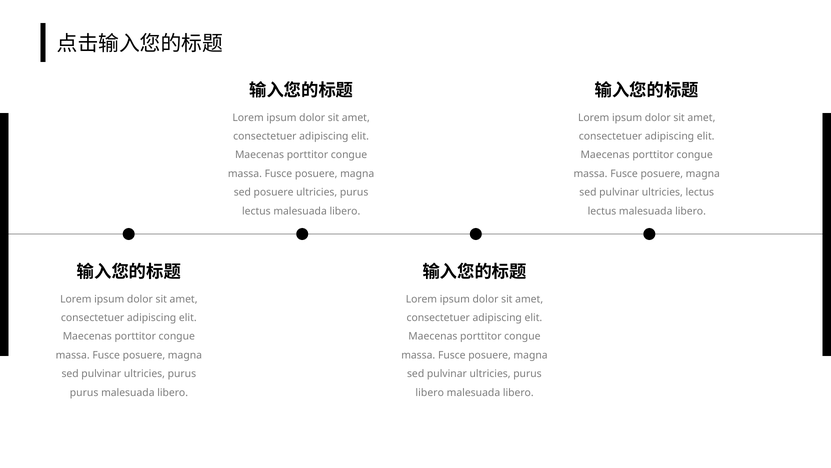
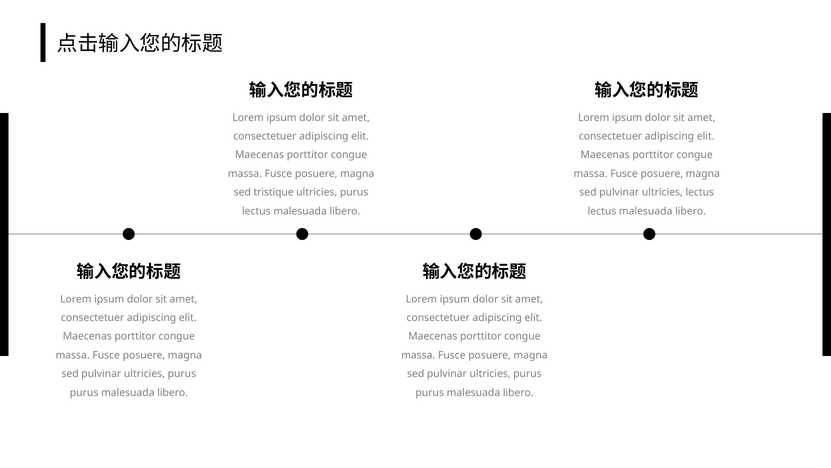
sed posuere: posuere -> tristique (274, 192)
libero: libero -> purus (430, 392)
